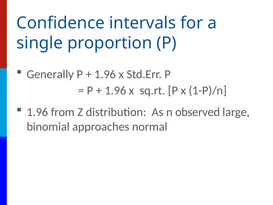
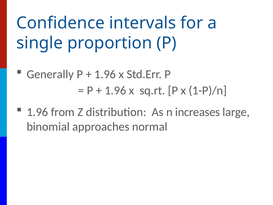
observed: observed -> increases (198, 112)
